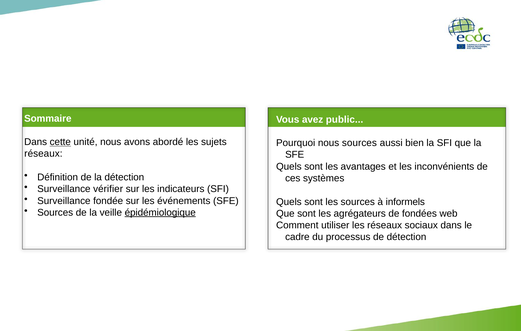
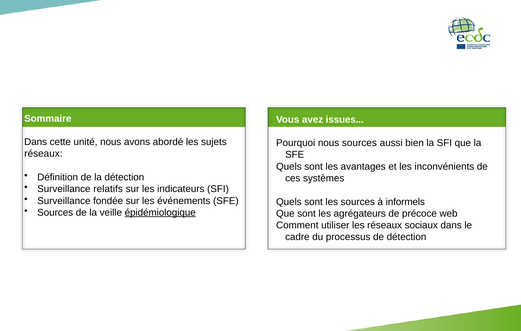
public: public -> issues (345, 119)
cette underline: present -> none (60, 142)
vérifier: vérifier -> relatifs (108, 189)
fondées: fondées -> précoce (419, 213)
